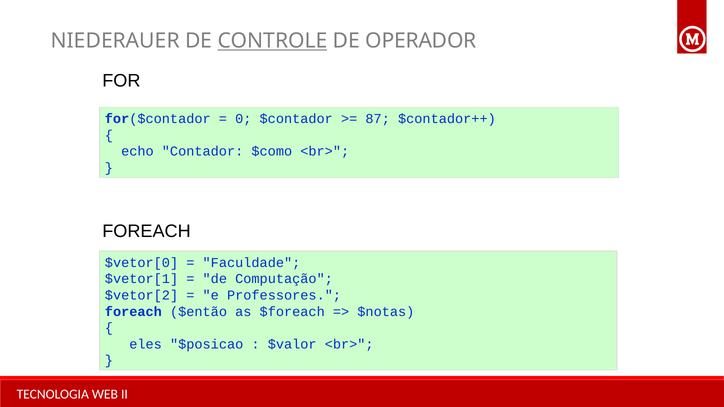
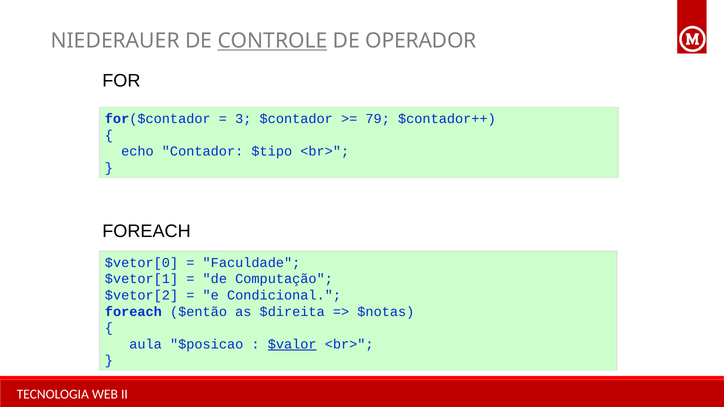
0: 0 -> 3 (243, 119)
87: 87 -> 79 (378, 119)
$como: $como -> $tipo (272, 152)
Professores: Professores -> Condicional (284, 295)
$foreach: $foreach -> $direita (292, 312)
eles: eles -> aula (146, 344)
$valor underline: none -> present (292, 344)
